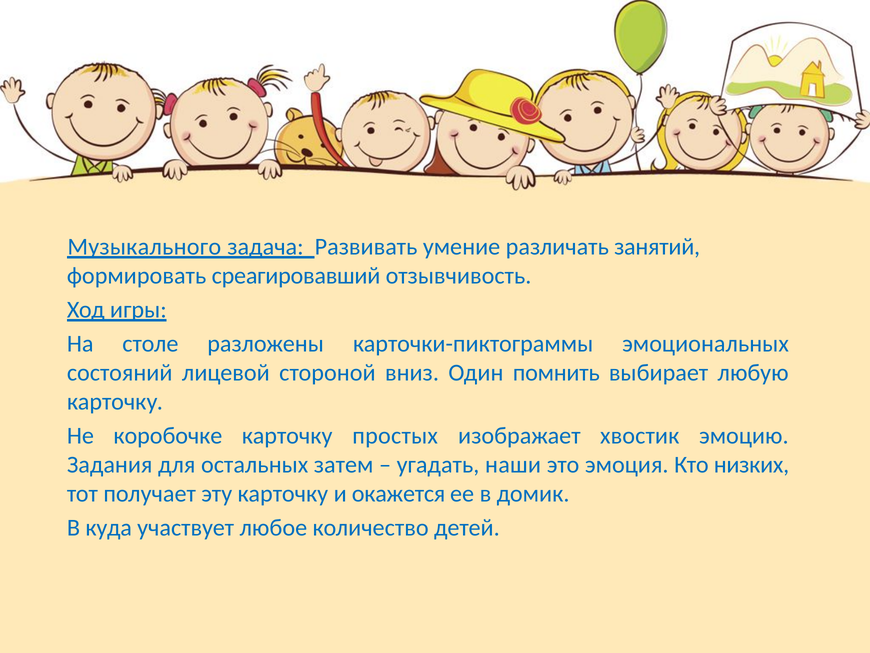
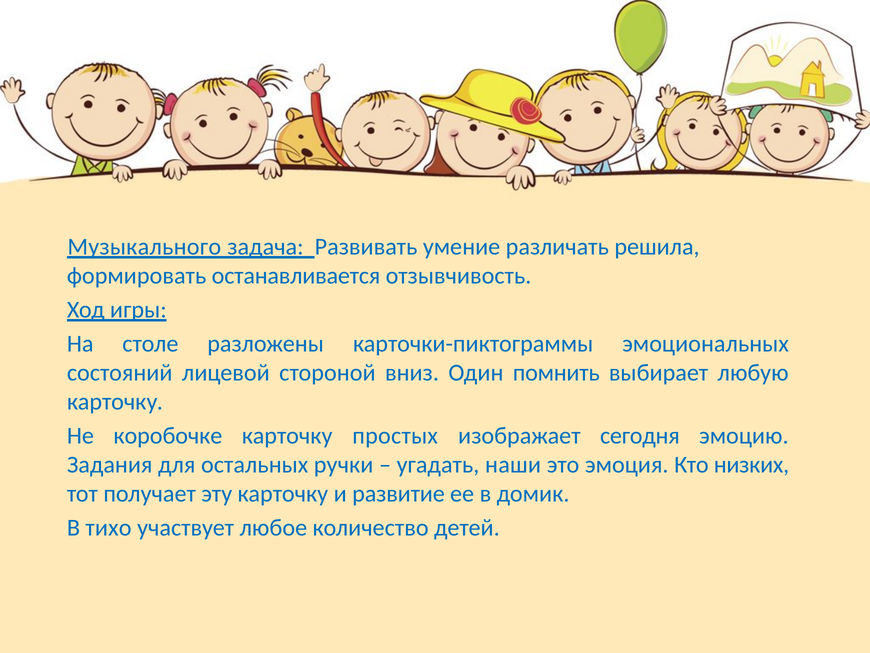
занятий: занятий -> решила (657, 247)
среагировавший: среагировавший -> останавливается (296, 276)
хвостик: хвостик -> сегодня (640, 435)
затем: затем -> ручки (344, 464)
окажется: окажется -> развитие (399, 493)
куда: куда -> тихо (108, 527)
